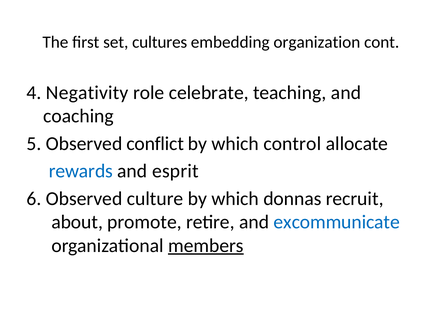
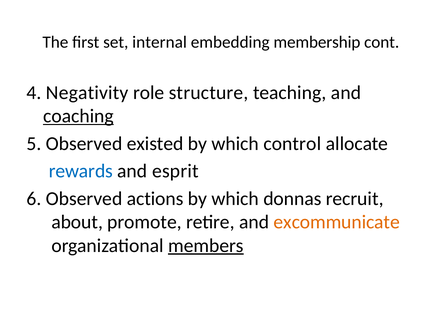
cultures: cultures -> internal (160, 42)
organization: organization -> membership (317, 42)
celebrate: celebrate -> structure (209, 93)
coaching underline: none -> present (78, 116)
conflict: conflict -> existed (155, 144)
culture: culture -> actions (155, 199)
excommunicate colour: blue -> orange (337, 222)
